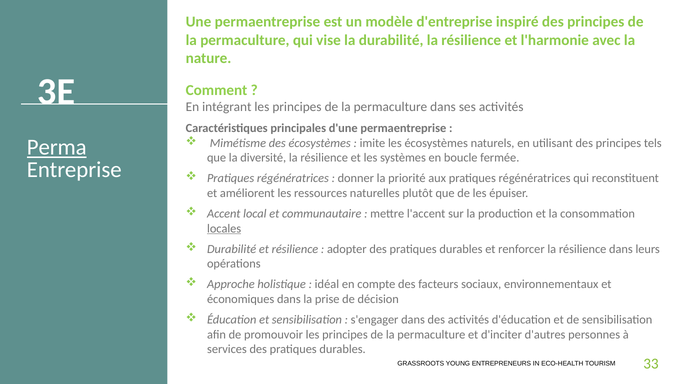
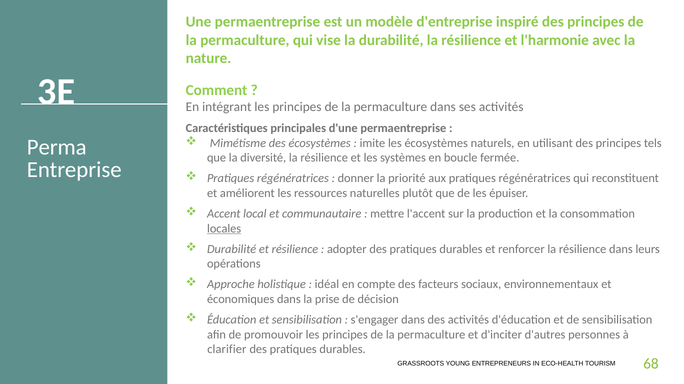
Perma underline: present -> none (57, 148)
services: services -> clarifier (227, 350)
33: 33 -> 68 (651, 365)
